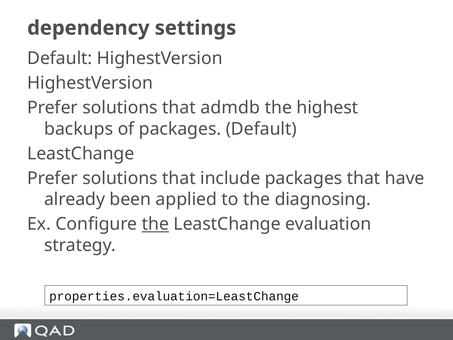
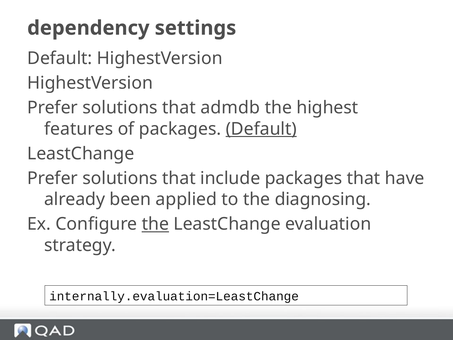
backups: backups -> features (79, 129)
Default underline: none -> present (261, 129)
properties.evaluation=LeastChange: properties.evaluation=LeastChange -> internally.evaluation=LeastChange (174, 296)
